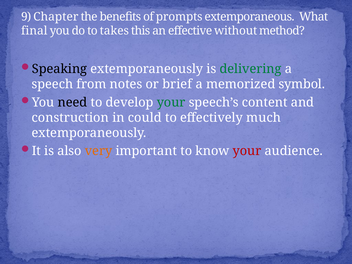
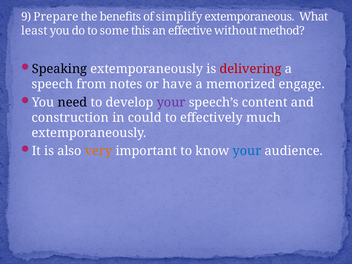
Chapter: Chapter -> Prepare (56, 17)
prompts: prompts -> simplify (179, 17)
final: final -> least (34, 31)
takes: takes -> some (114, 31)
delivering colour: green -> red (250, 69)
brief: brief -> have (177, 84)
symbol: symbol -> engage (302, 84)
your colour: green -> purple (171, 102)
your colour: red -> blue (247, 151)
